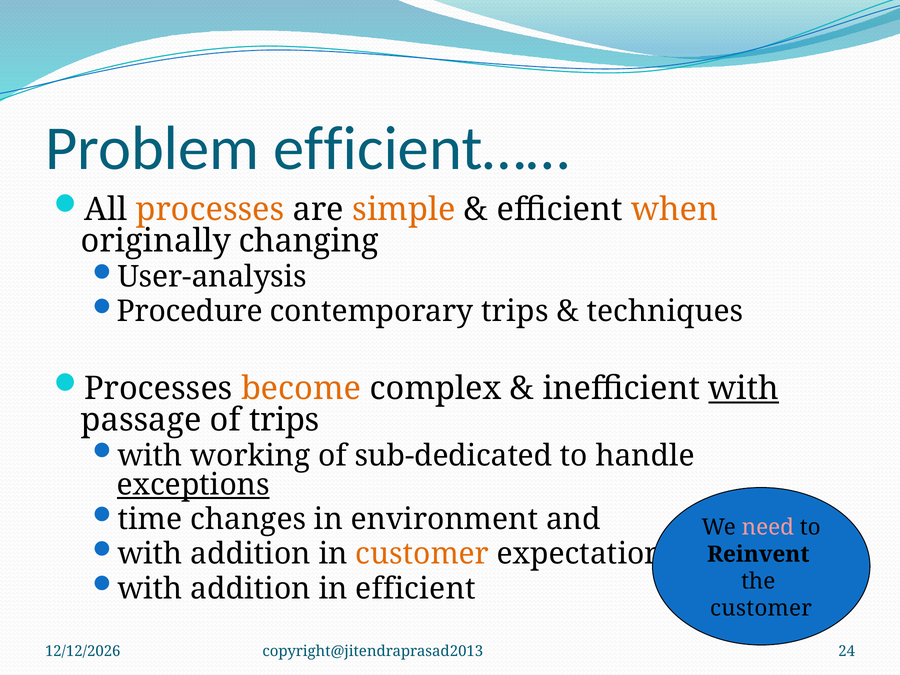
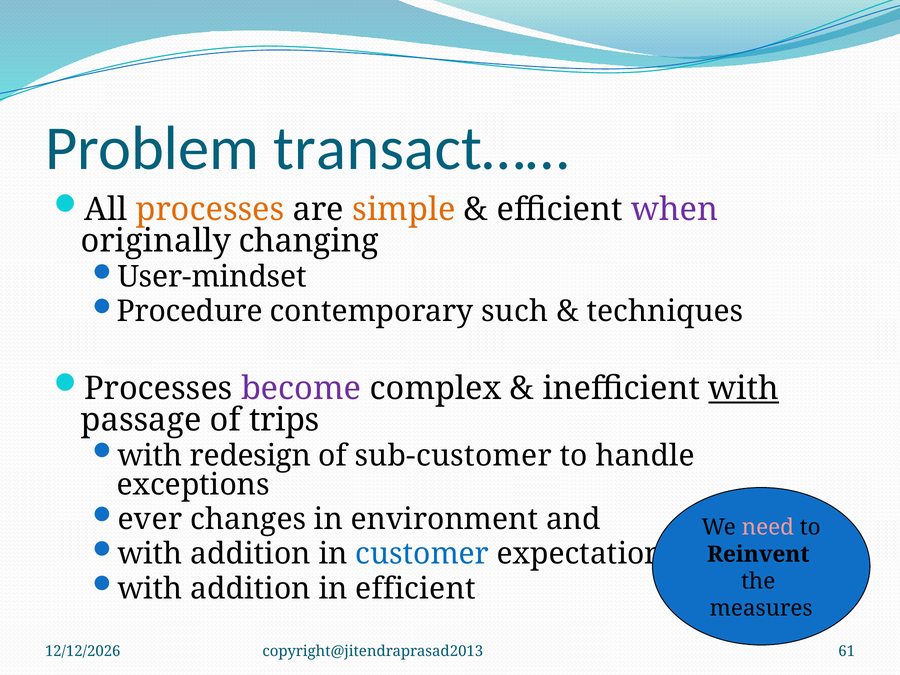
efficient……: efficient…… -> transact…… (421, 149)
when colour: orange -> purple (675, 209)
User-analysis: User-analysis -> User-mindset (212, 277)
contemporary trips: trips -> such (515, 311)
become colour: orange -> purple (301, 388)
working: working -> redesign (251, 456)
sub-dedicated: sub-dedicated -> sub-customer (453, 456)
exceptions underline: present -> none (193, 485)
time: time -> ever (150, 520)
customer colour: orange -> blue (422, 554)
customer: customer -> measures (761, 608)
24: 24 -> 61 (847, 651)
